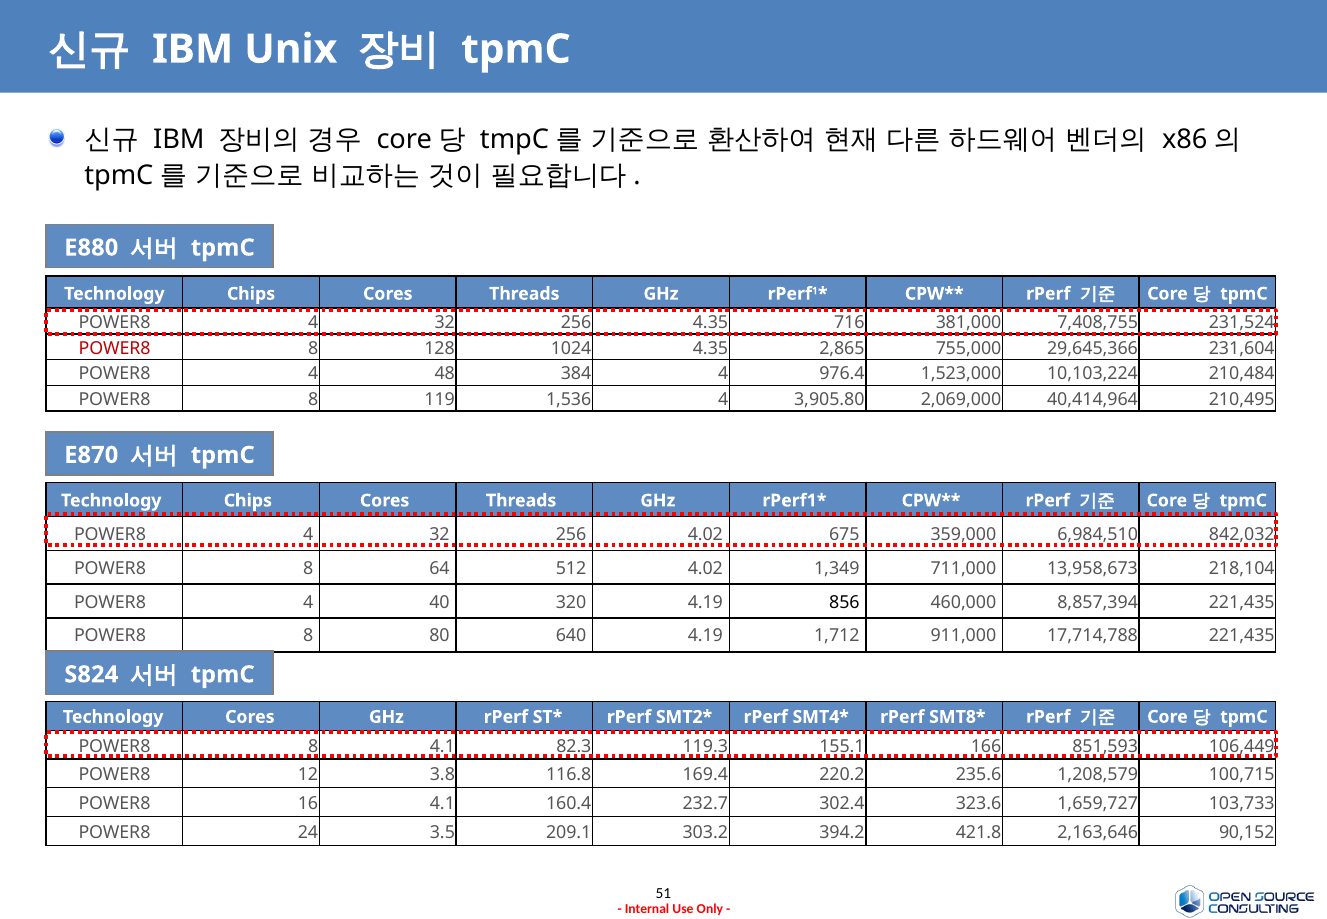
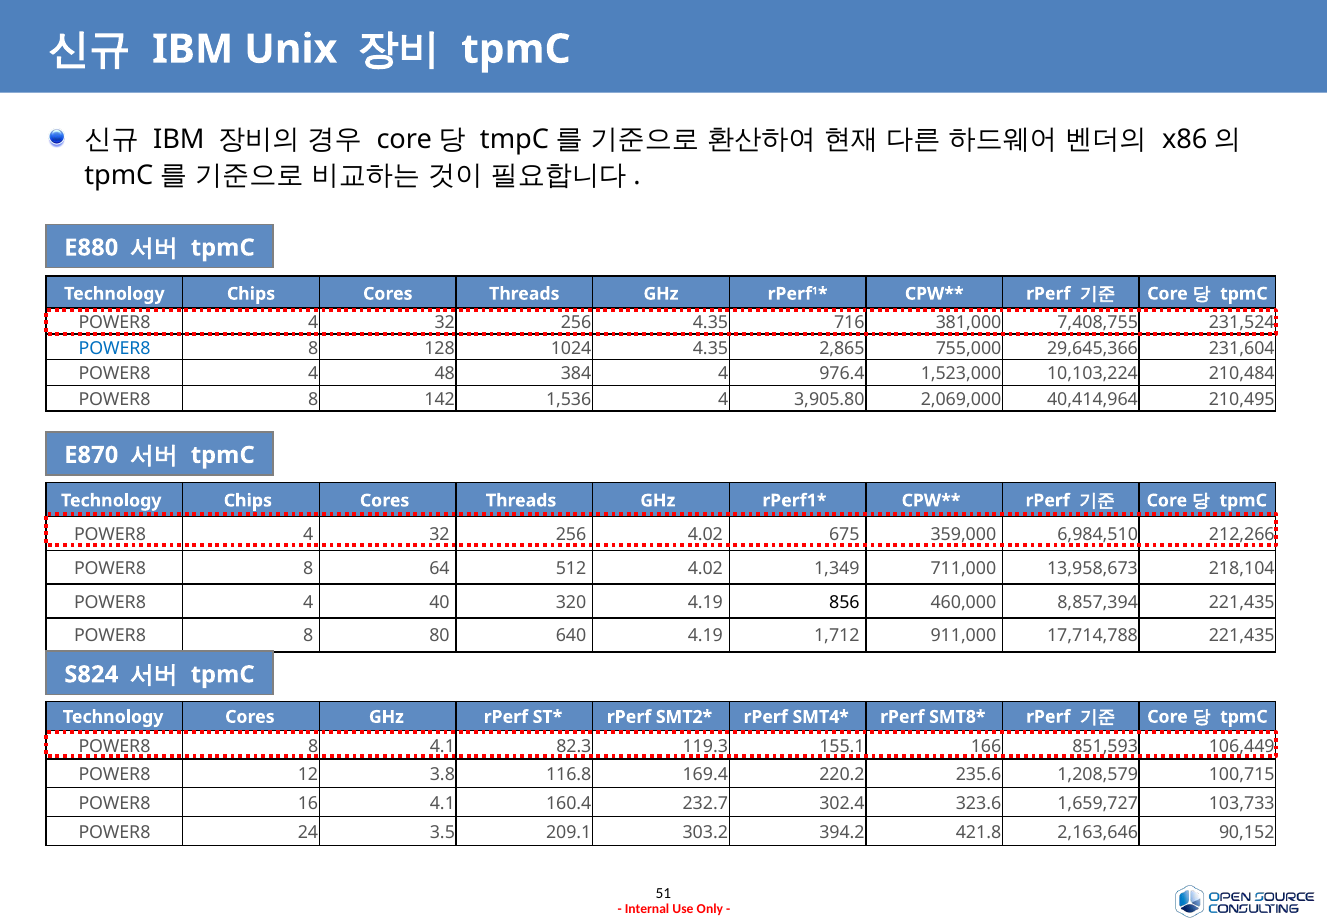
POWER8 colour: red -> blue (115, 348)
119: 119 -> 142 (440, 400)
842,032: 842,032 -> 212,266 (1242, 534)
